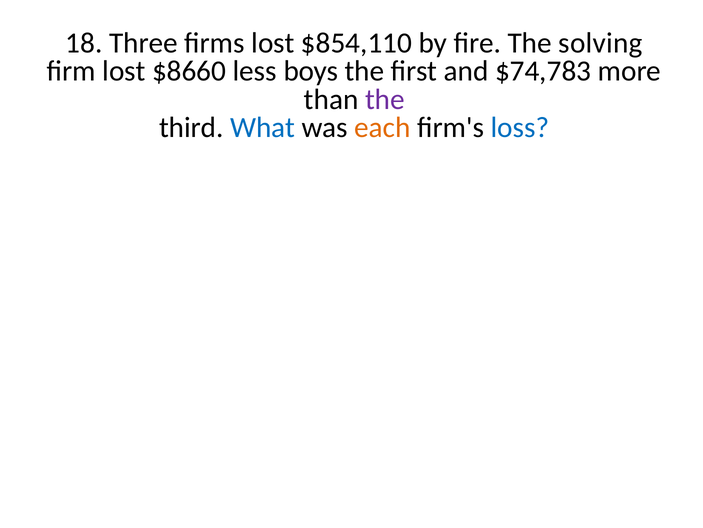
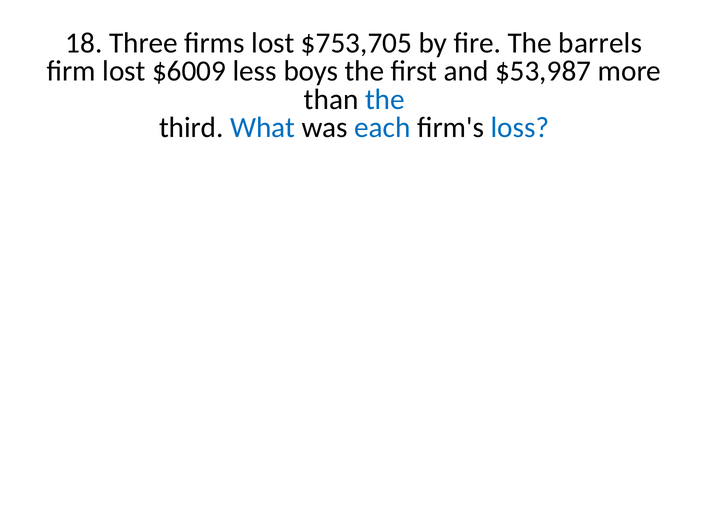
$854,110: $854,110 -> $753,705 (356, 43)
solving: solving -> barrels (600, 43)
$8660: $8660 -> $6009 (189, 71)
$74,783: $74,783 -> $53,987 (543, 71)
the colour: purple -> blue (385, 99)
each colour: orange -> blue (382, 127)
